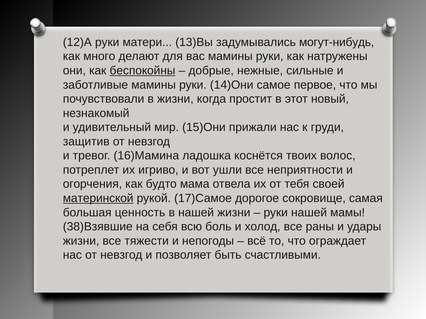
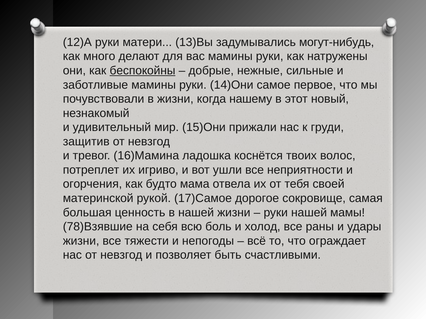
простит: простит -> нашему (251, 99)
материнской underline: present -> none (98, 199)
38)Взявшие: 38)Взявшие -> 78)Взявшие (98, 227)
